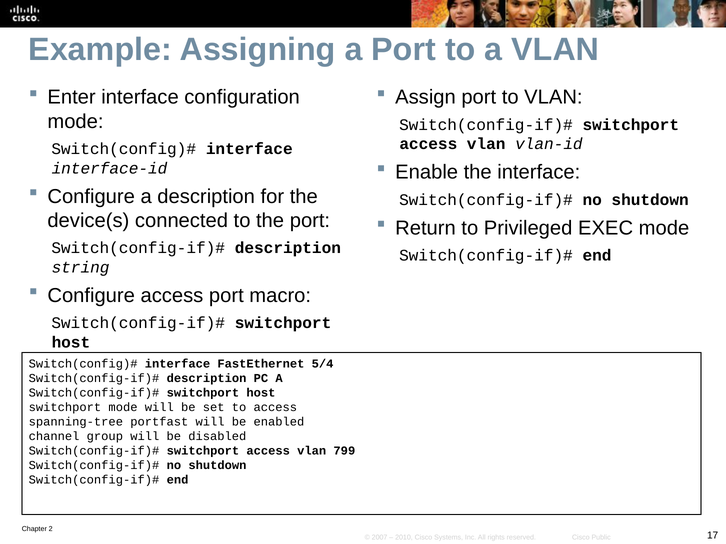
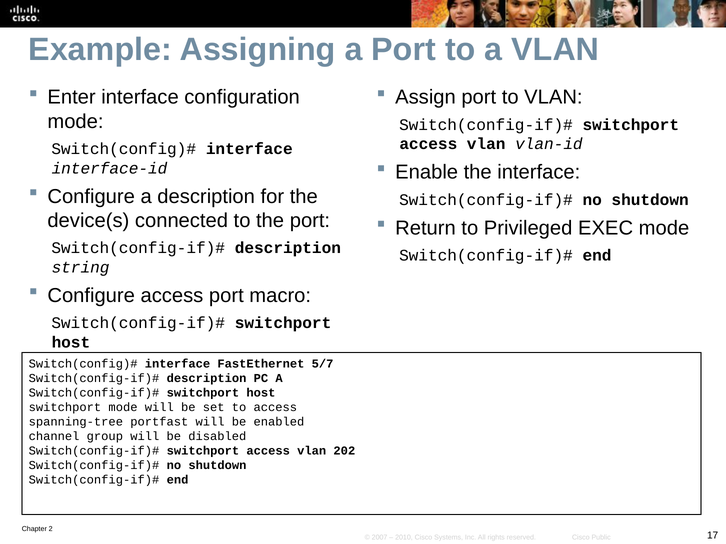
5/4: 5/4 -> 5/7 (323, 364)
799: 799 -> 202 (344, 451)
